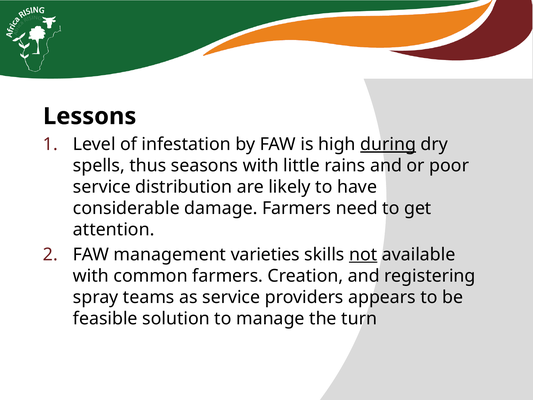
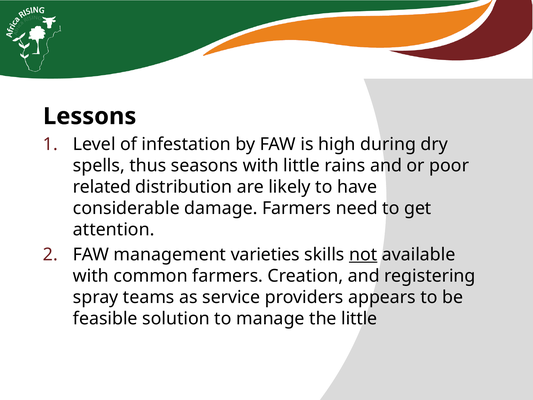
during underline: present -> none (388, 144)
service: service -> related (102, 187)
the turn: turn -> little (359, 318)
